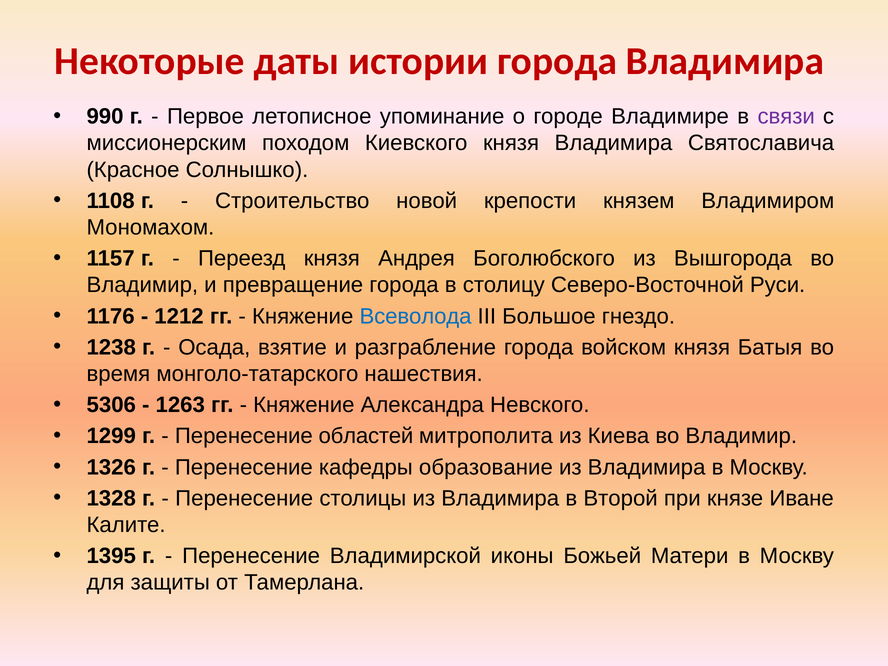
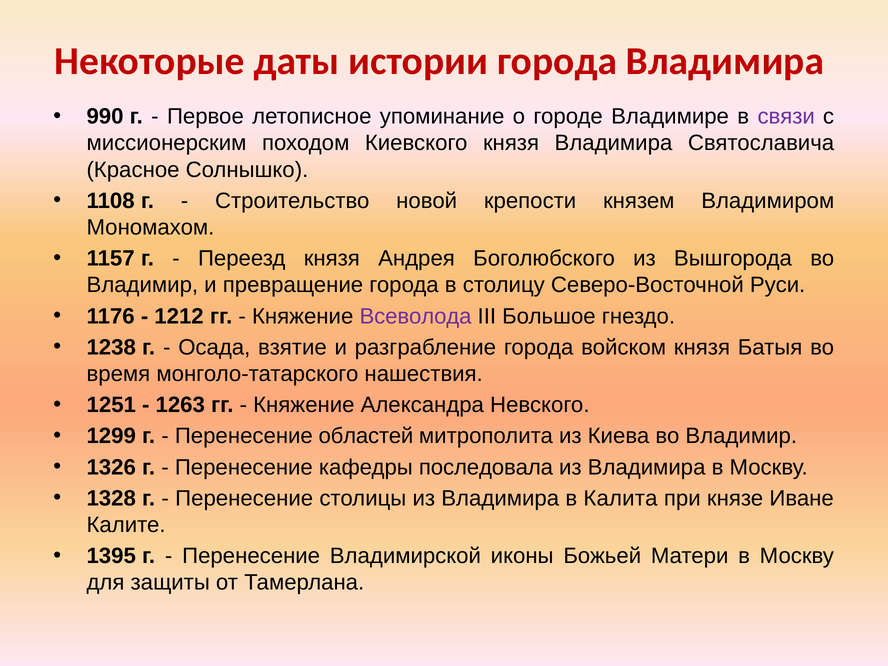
Всеволода colour: blue -> purple (416, 316)
5306: 5306 -> 1251 (111, 405)
образование: образование -> последовала (486, 467)
Второй: Второй -> Калита (620, 498)
